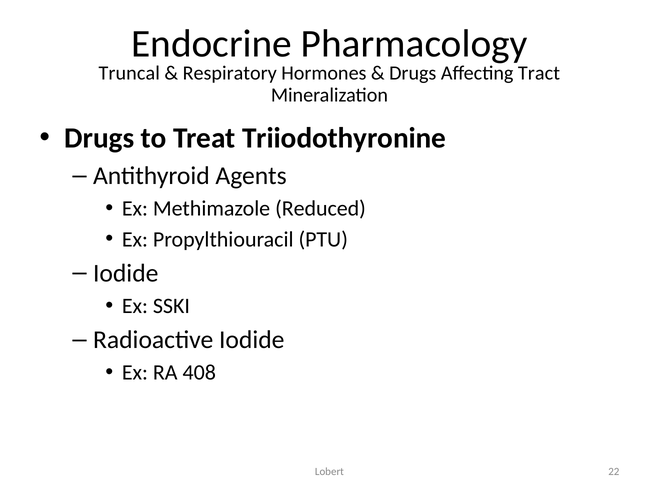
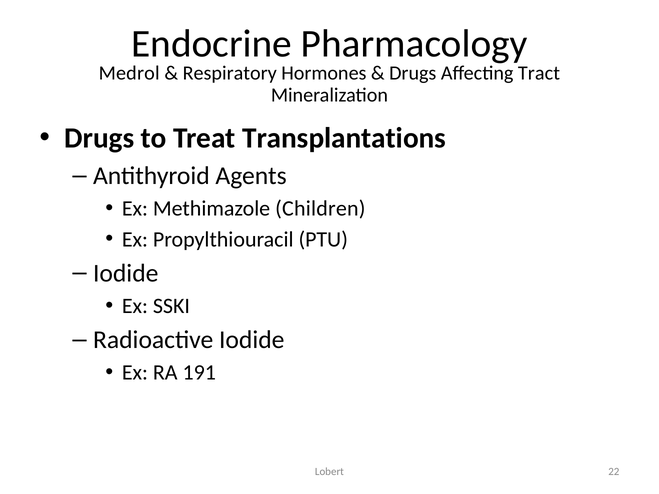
Truncal: Truncal -> Medrol (129, 73)
Triiodothyronine: Triiodothyronine -> Transplantations (344, 138)
Reduced: Reduced -> Children (320, 209)
408: 408 -> 191 (199, 373)
